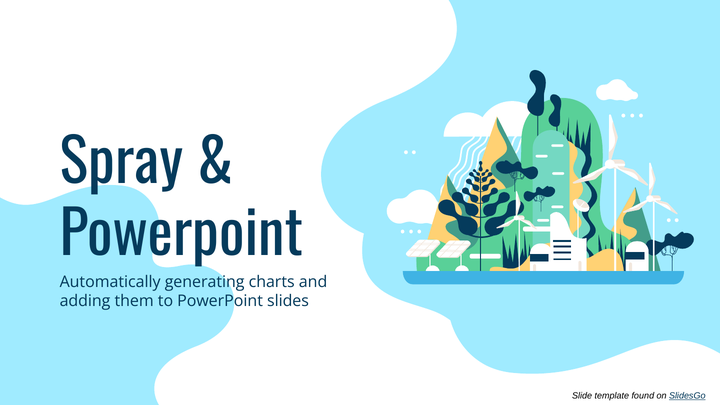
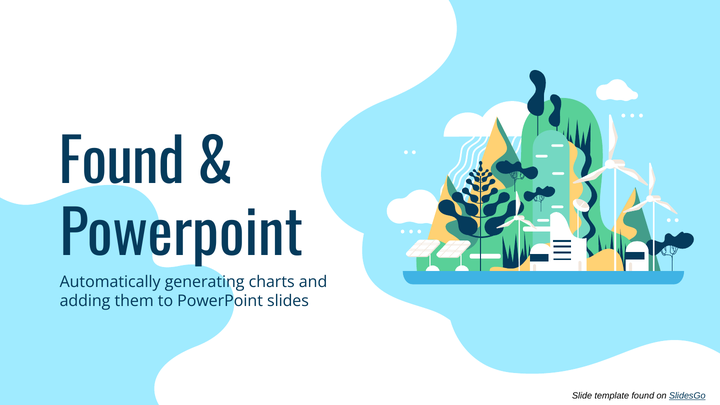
Spray: Spray -> Found (122, 164)
